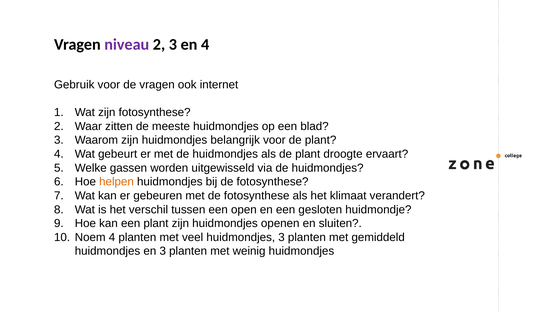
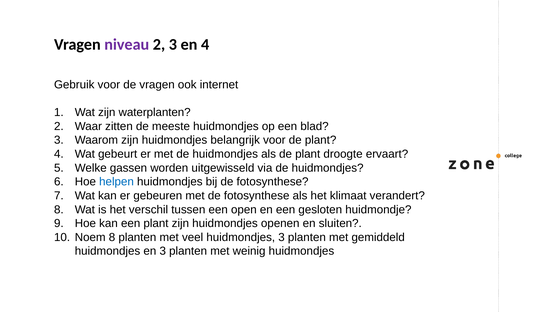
zijn fotosynthese: fotosynthese -> waterplanten (155, 112)
helpen colour: orange -> blue (116, 182)
Noem 4: 4 -> 8 (112, 237)
